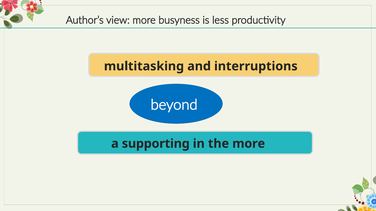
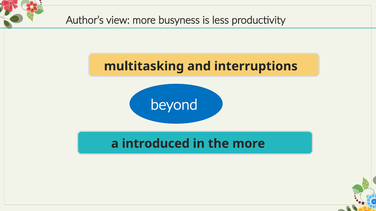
supporting: supporting -> introduced (156, 144)
